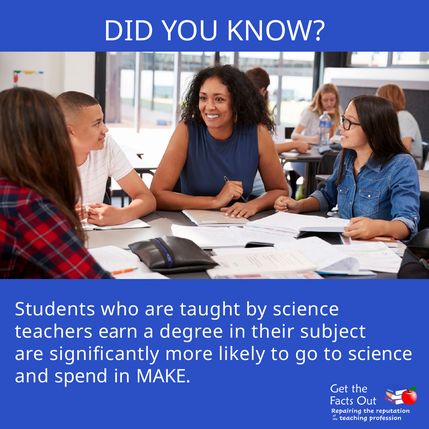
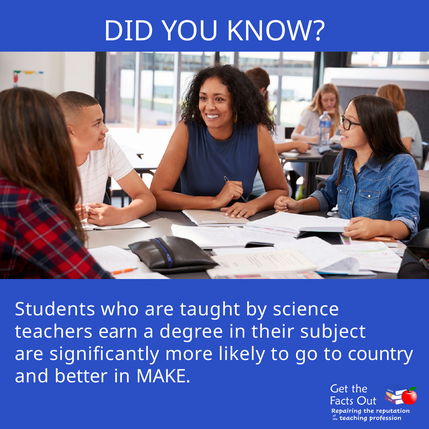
to science: science -> country (381, 354)
spend: spend -> better (81, 376)
